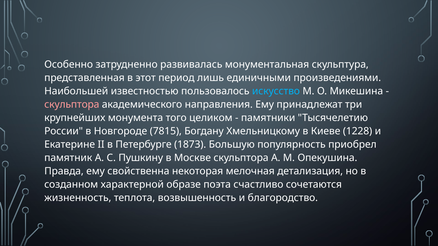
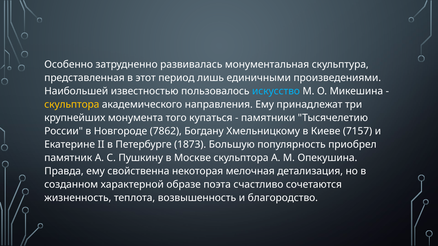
скульптора colour: pink -> yellow (72, 105)
целиком: целиком -> купаться (211, 118)
7815: 7815 -> 7862 (166, 131)
1228: 1228 -> 7157 (358, 131)
